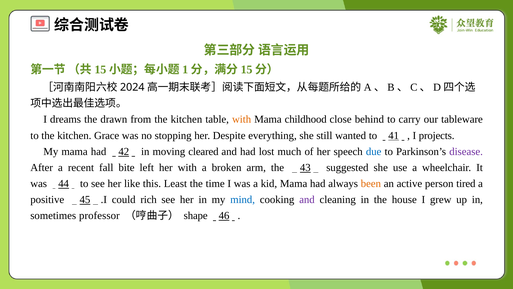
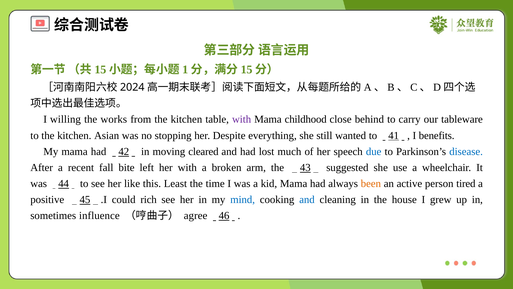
dreams: dreams -> willing (65, 119)
drawn: drawn -> works (114, 119)
with colour: orange -> purple (242, 119)
Grace: Grace -> Asian (107, 135)
projects: projects -> benefits (437, 135)
disease colour: purple -> blue (466, 151)
and colour: purple -> blue (307, 199)
professor: professor -> influence (99, 215)
shape: shape -> agree (196, 215)
